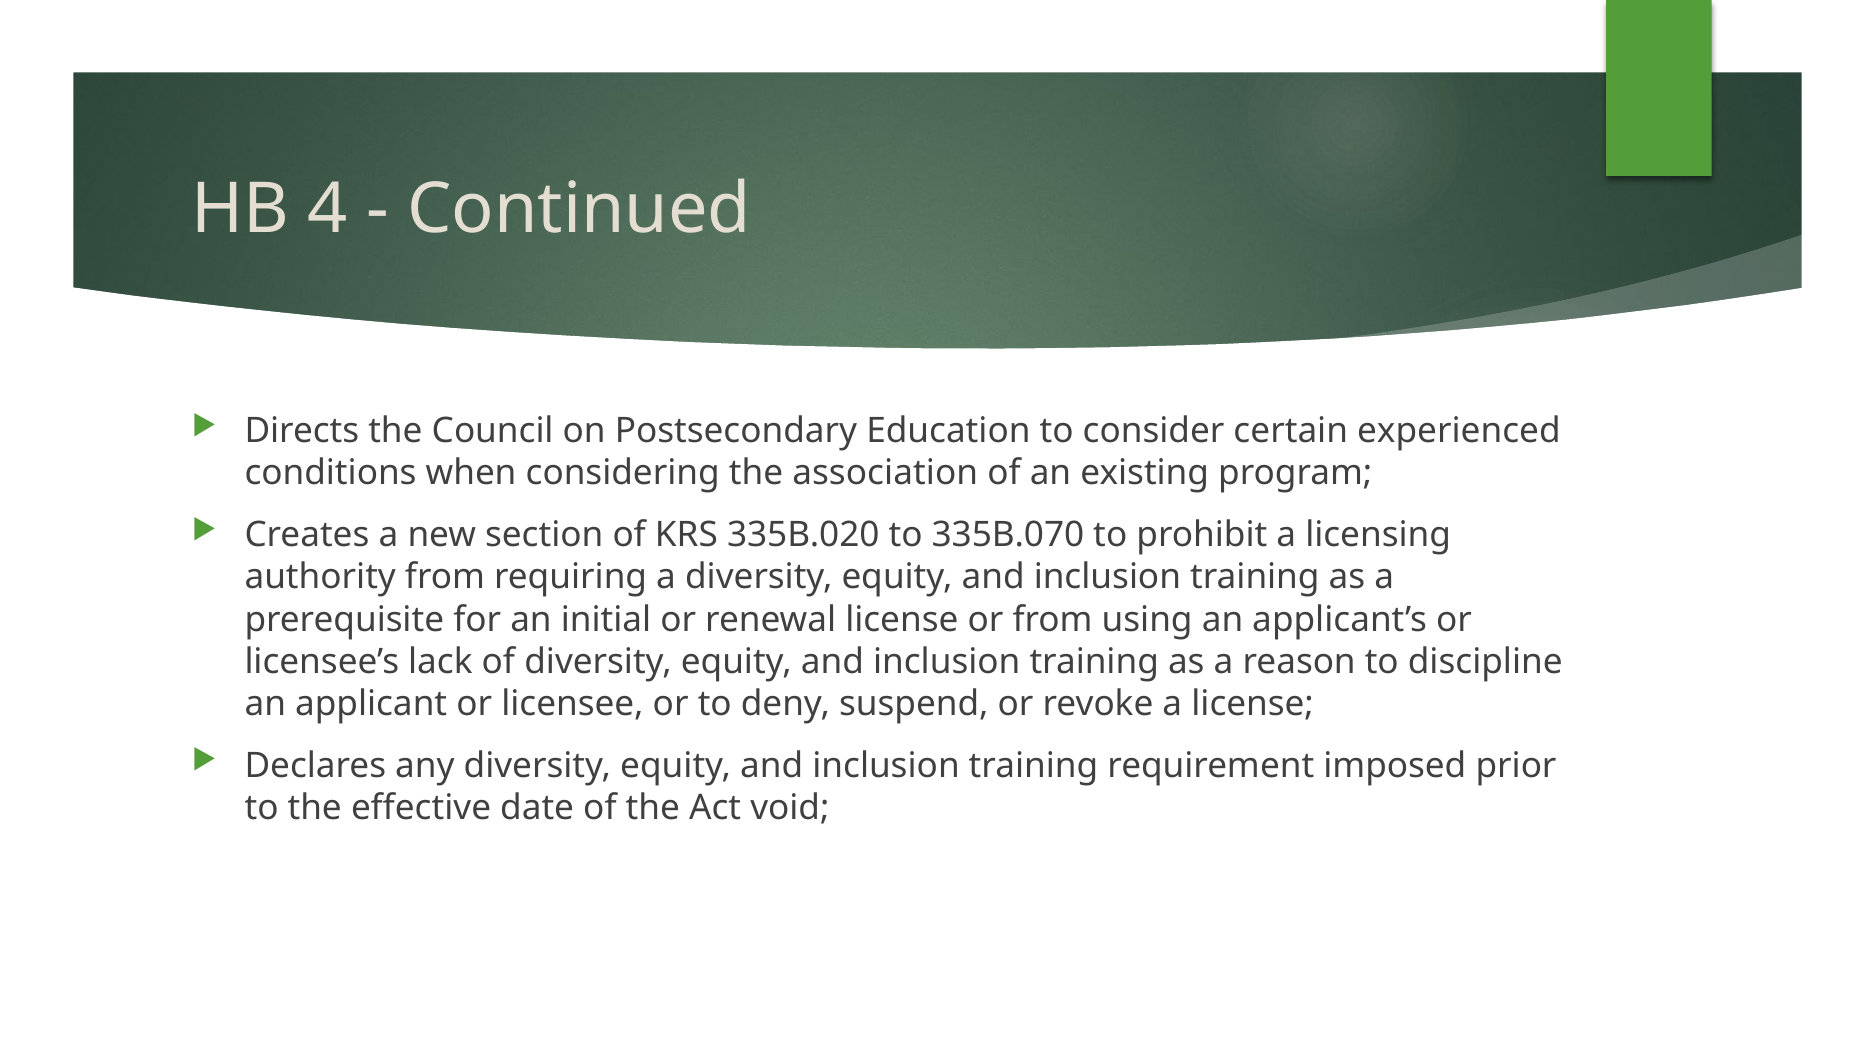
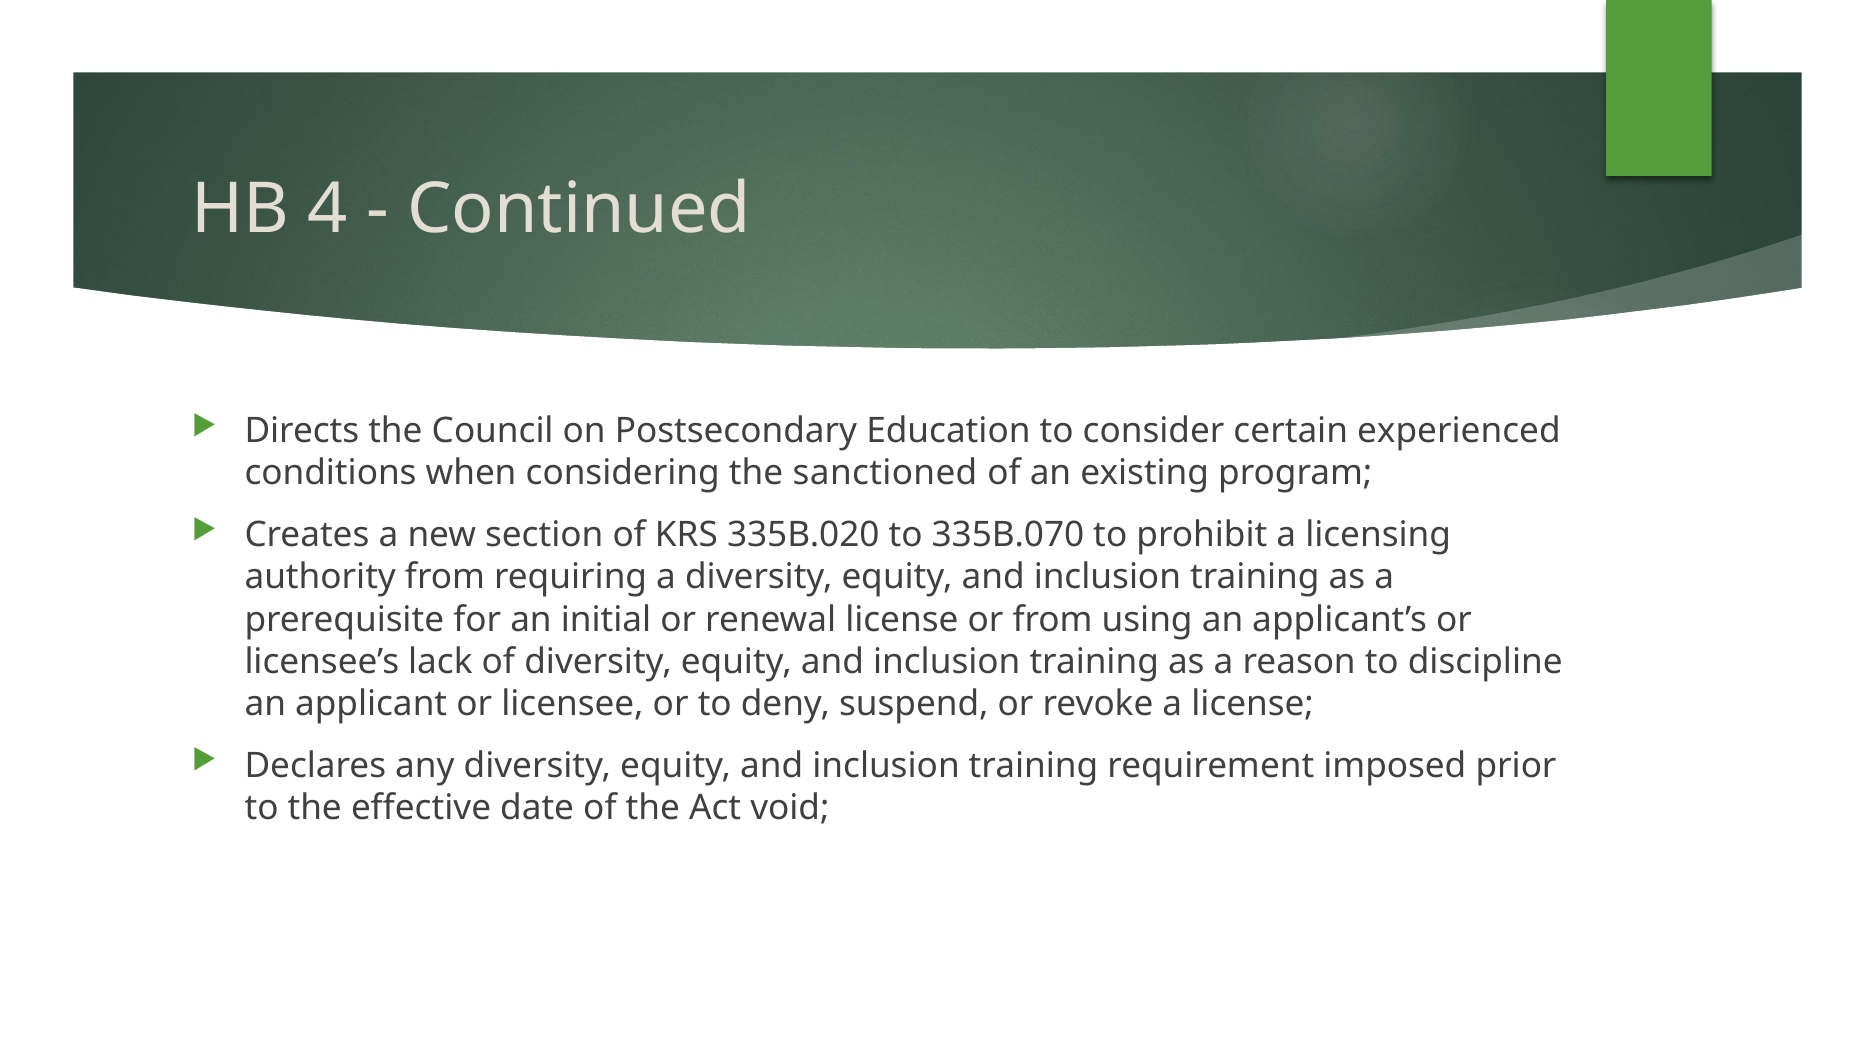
association: association -> sanctioned (885, 473)
